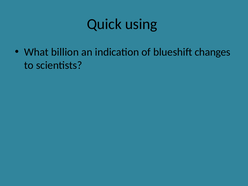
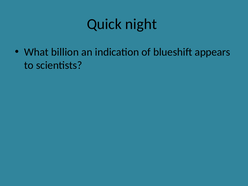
using: using -> night (141, 24)
changes: changes -> appears (213, 52)
